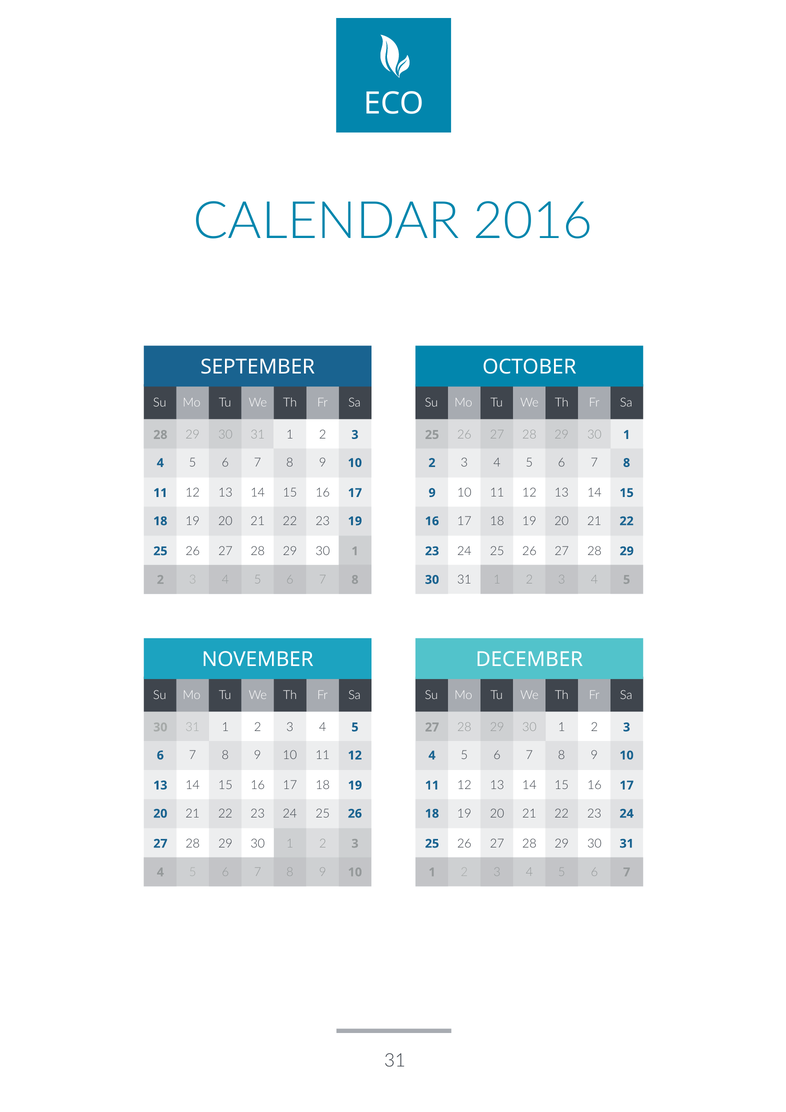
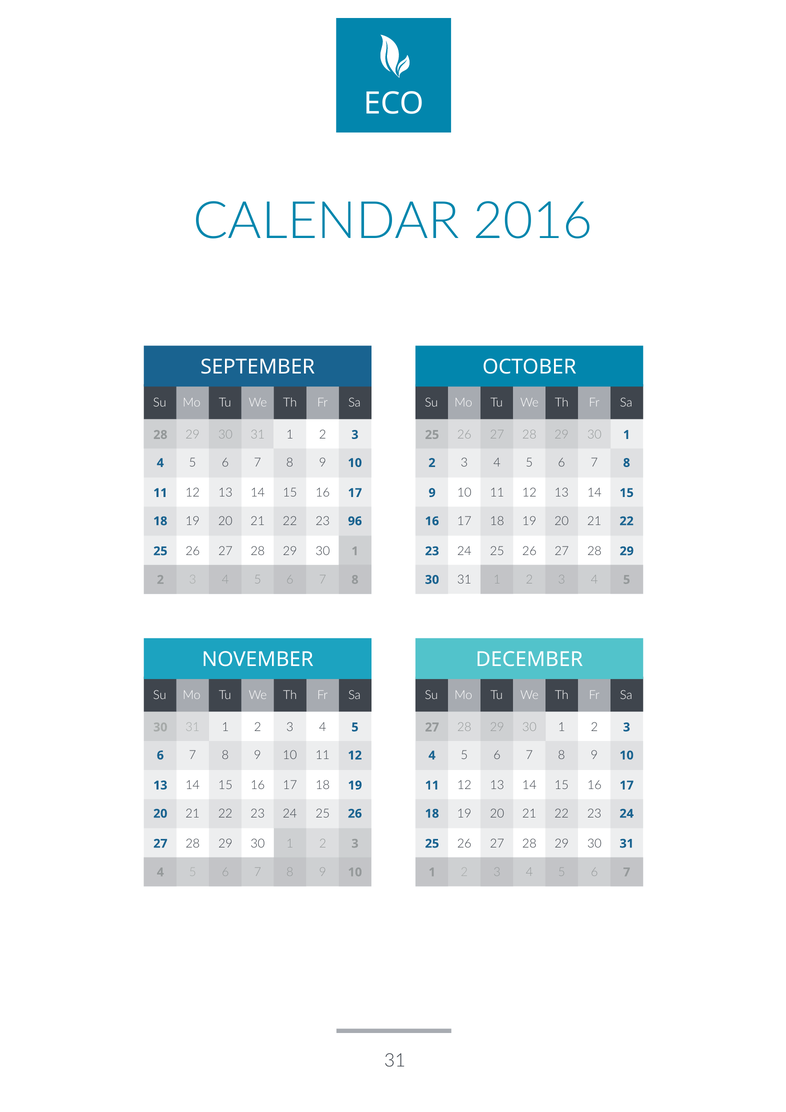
23 19: 19 -> 96 (355, 521)
